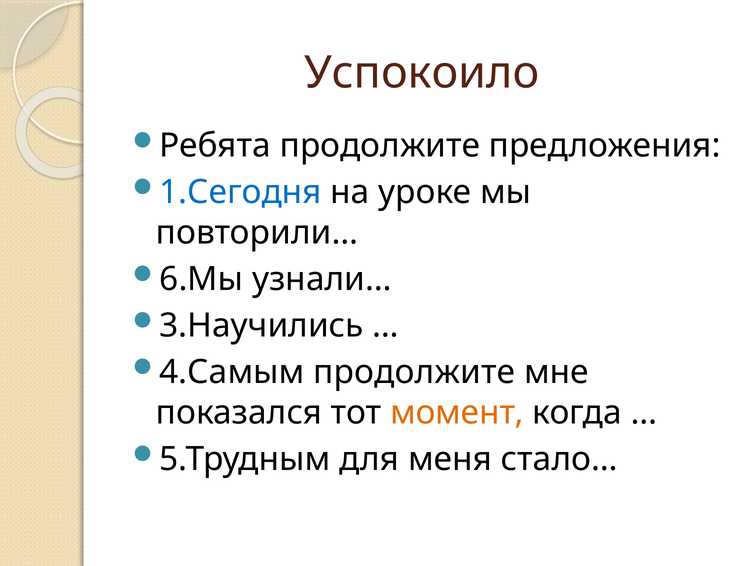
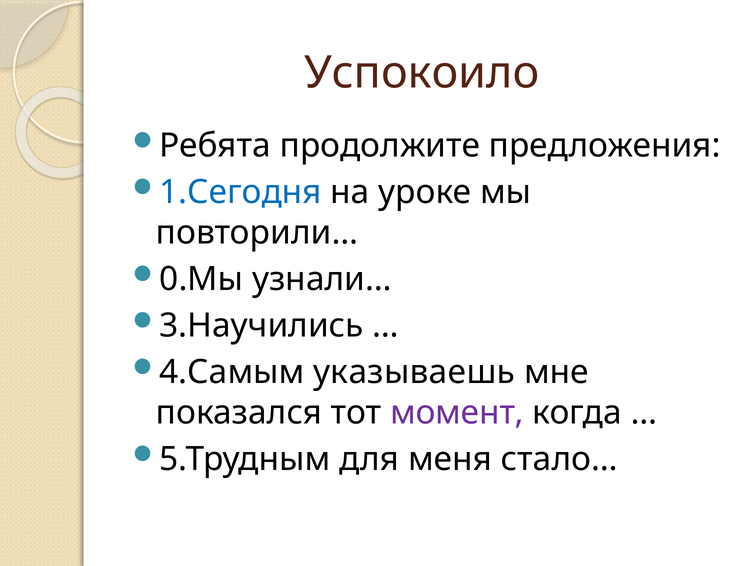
6.Мы: 6.Мы -> 0.Мы (201, 279)
4.Самым продолжите: продолжите -> указываешь (414, 372)
момент colour: orange -> purple (457, 412)
